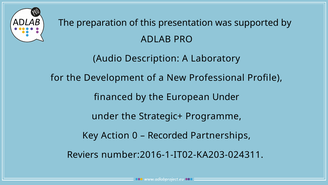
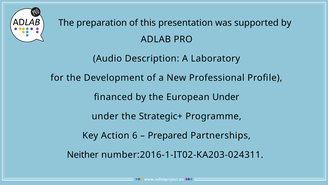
0: 0 -> 6 (135, 135)
Recorded: Recorded -> Prepared (168, 135)
Reviers: Reviers -> Neither (83, 154)
